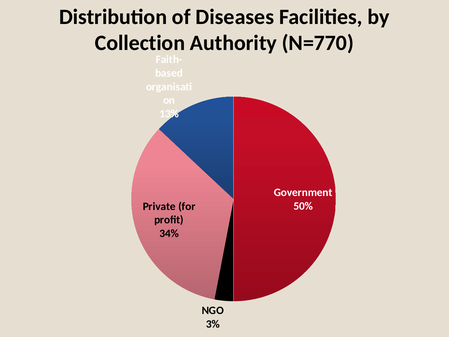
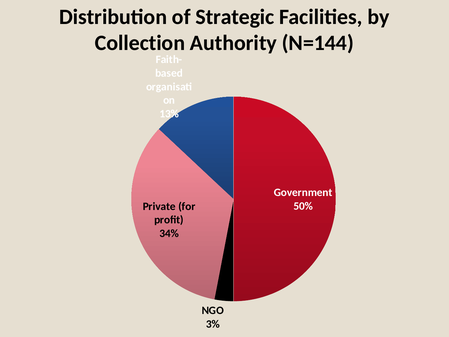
Diseases: Diseases -> Strategic (235, 17)
N=770: N=770 -> N=144 (318, 43)
